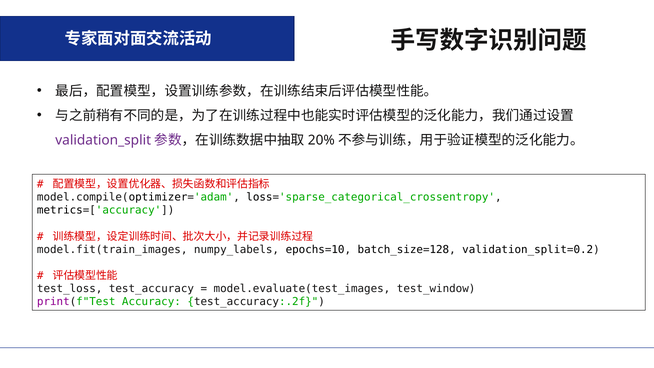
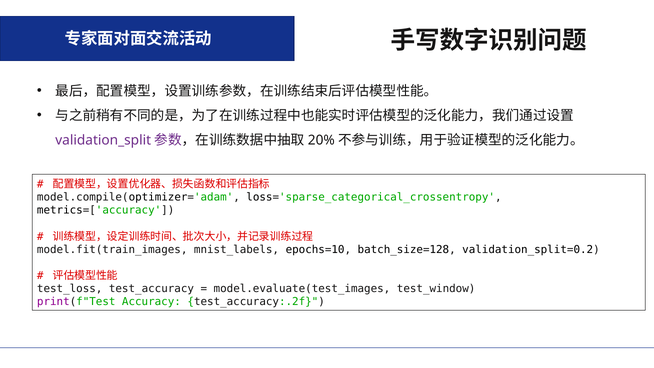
numpy_labels: numpy_labels -> mnist_labels (237, 249)
